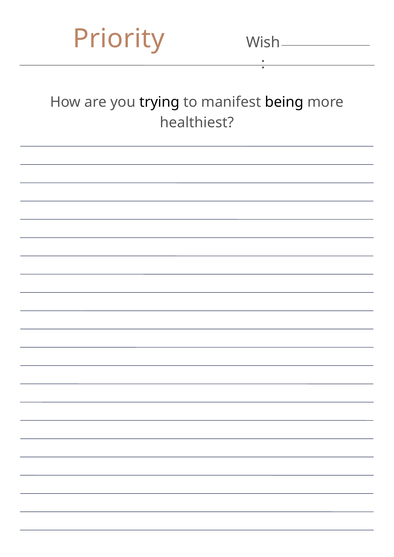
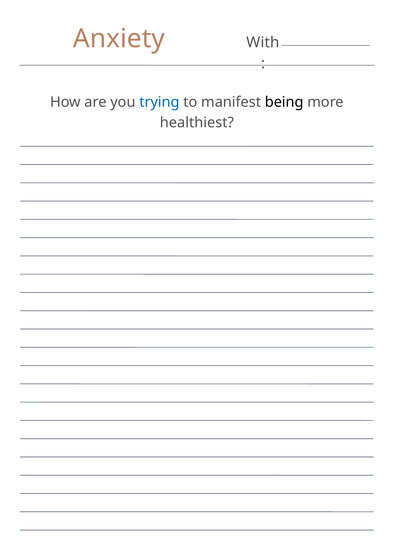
Priority: Priority -> Anxiety (119, 39)
Wish: Wish -> With (263, 43)
trying colour: black -> blue (159, 102)
